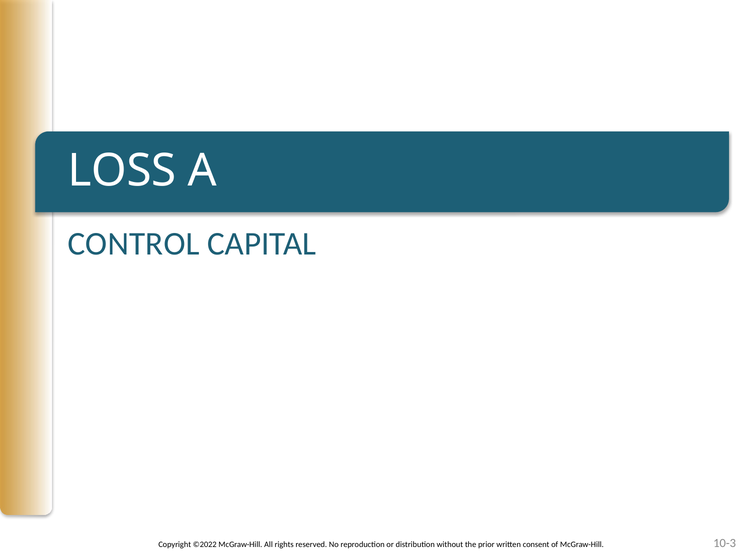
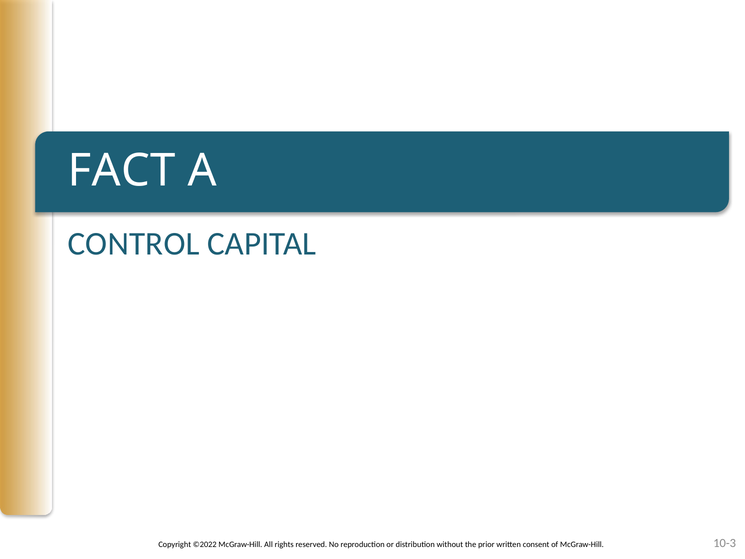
LOSS: LOSS -> FACT (122, 171)
